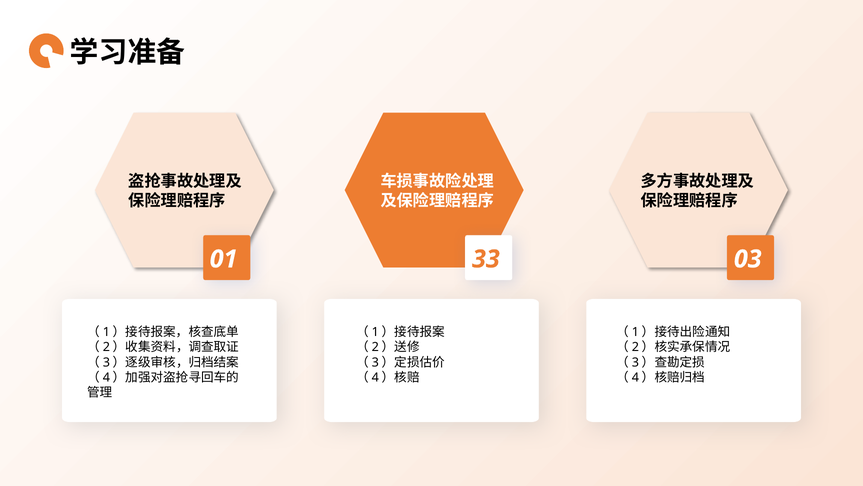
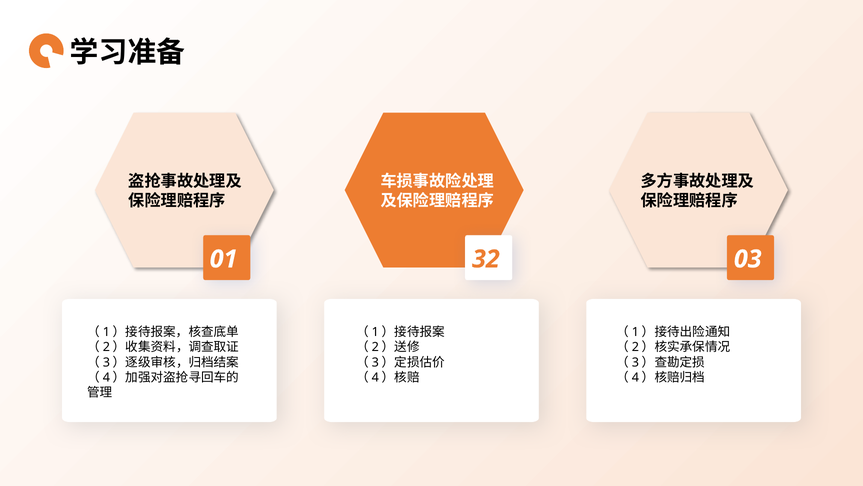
33: 33 -> 32 (486, 259)
